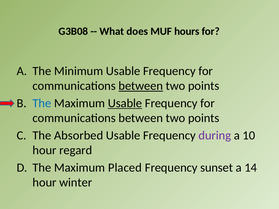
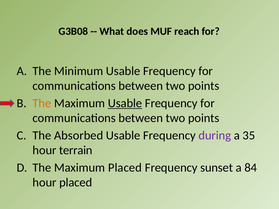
hours: hours -> reach (187, 31)
between underline: present -> none (141, 86)
The colour: blue -> orange (42, 103)
10: 10 -> 35 (249, 136)
regard: regard -> terrain (76, 150)
14: 14 -> 84 (251, 168)
hour winter: winter -> placed (76, 183)
